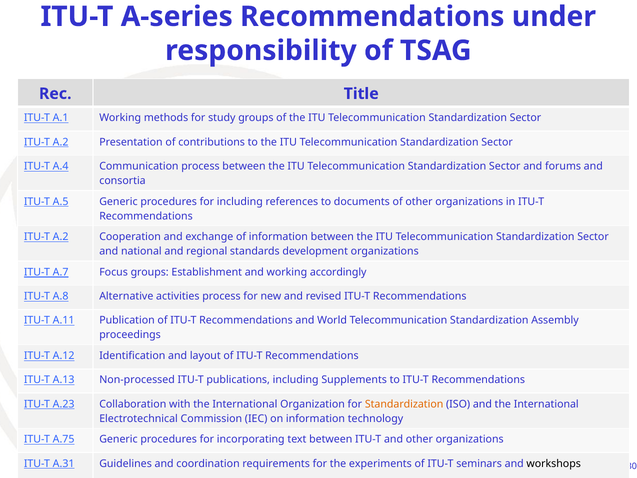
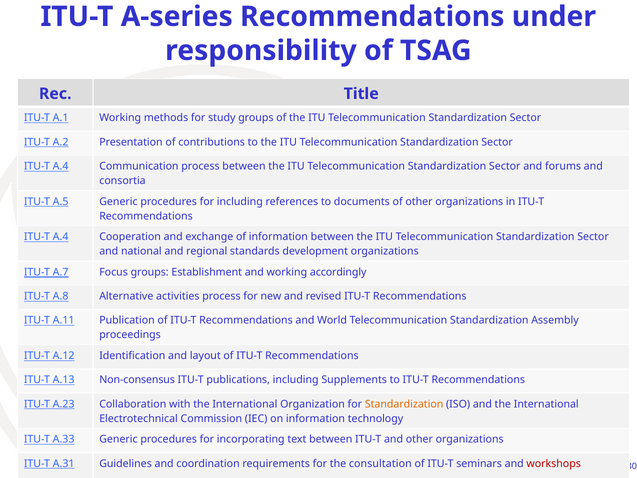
A.2: A.2 -> A.4 (61, 237)
Non-processed: Non-processed -> Non-consensus (137, 380)
A.75: A.75 -> A.33 (64, 439)
experiments: experiments -> consultation (380, 463)
workshops colour: black -> red (554, 463)
